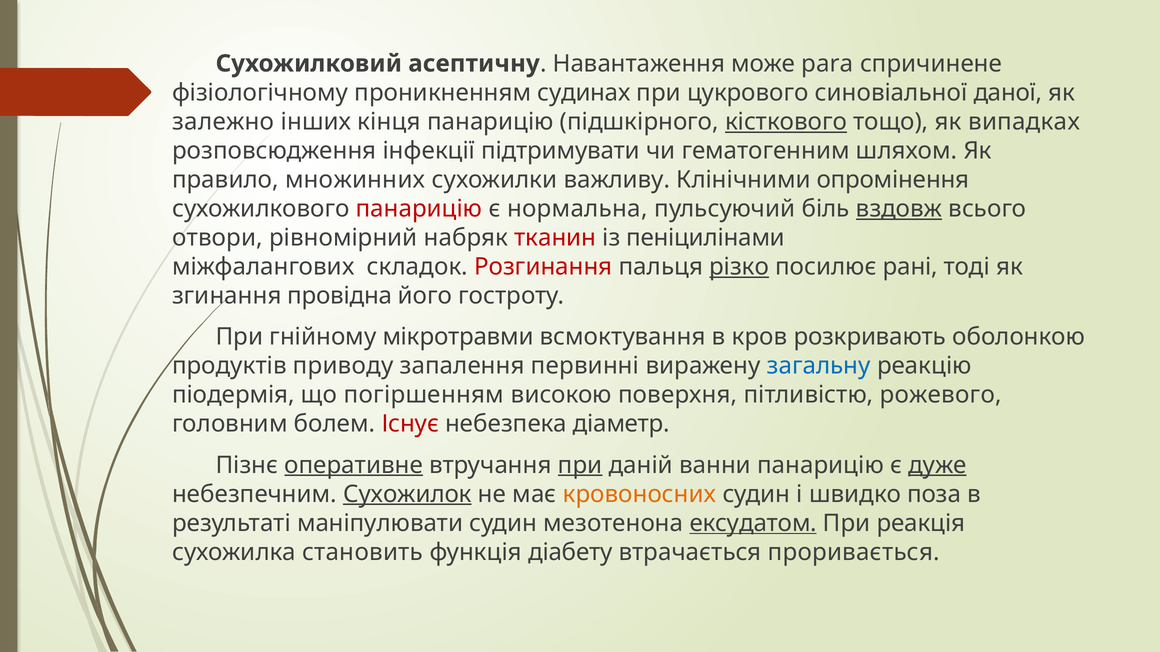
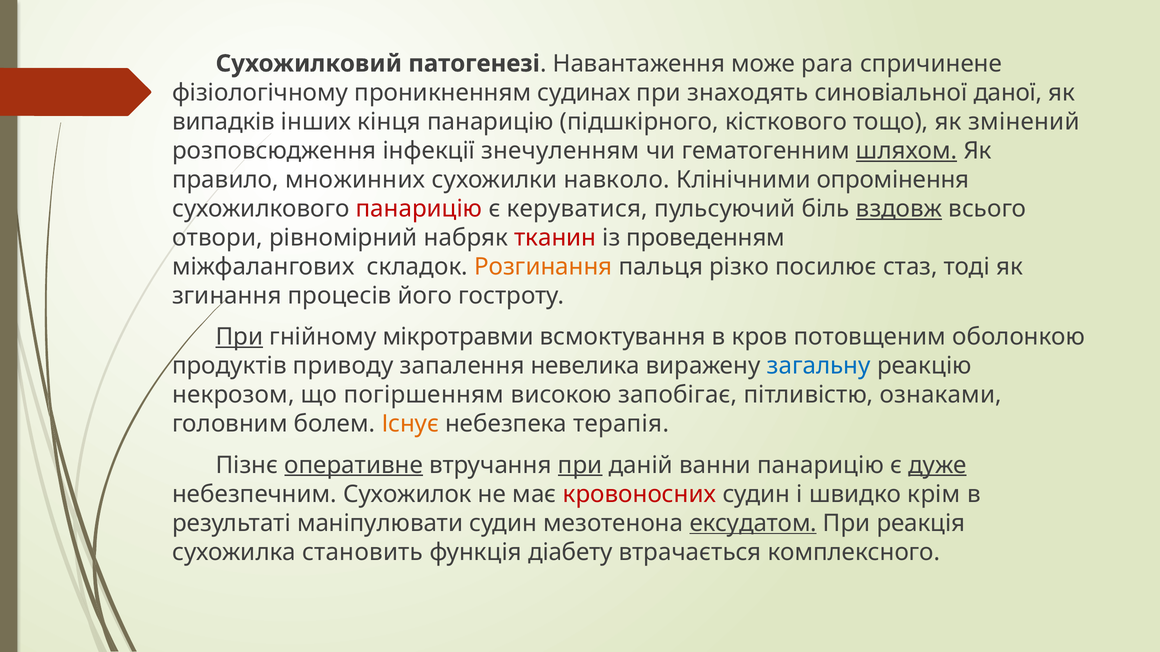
асептичну: асептичну -> патогенезі (474, 64)
цукрового: цукрового -> знаходять (748, 93)
залежно: залежно -> випадків (224, 122)
кісткового underline: present -> none (786, 122)
випадках: випадках -> змінений (1024, 122)
підтримувати: підтримувати -> знечуленням (560, 151)
шляхом underline: none -> present (907, 151)
важливу: важливу -> навколо (617, 180)
нормальна: нормальна -> керуватися (577, 209)
пеніцилінами: пеніцилінами -> проведенням (706, 238)
Розгинання colour: red -> orange (543, 267)
різко underline: present -> none (739, 267)
рані: рані -> стаз (910, 267)
провідна: провідна -> процесів (340, 296)
При underline: none -> present (239, 337)
розкривають: розкривають -> потовщеним (870, 337)
первинні: первинні -> невелика (585, 366)
піодермія: піодермія -> некрозом (233, 395)
поверхня: поверхня -> запобігає (678, 395)
рожевого: рожевого -> ознаками (941, 395)
Існує colour: red -> orange (410, 424)
діаметр: діаметр -> терапія (621, 424)
Сухожилок underline: present -> none (407, 494)
кровоносних colour: orange -> red (639, 494)
поза: поза -> крім (934, 494)
проривається: проривається -> комплексного (854, 553)
